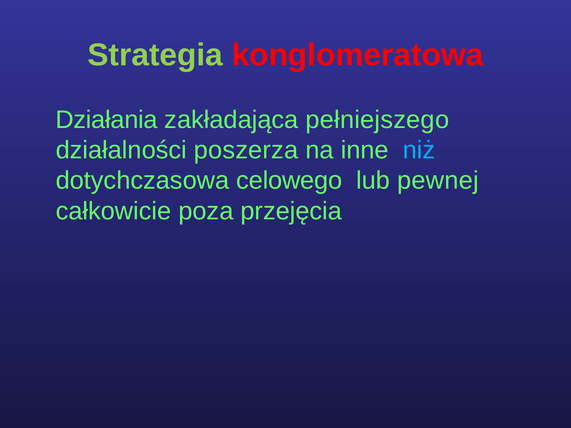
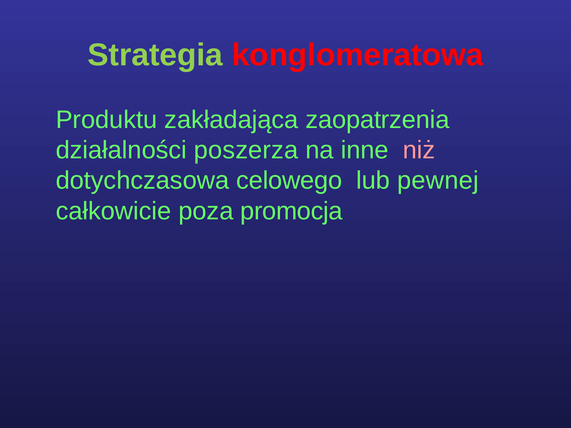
Działania: Działania -> Produktu (106, 120)
pełniejszego: pełniejszego -> zaopatrzenia (377, 120)
niż colour: light blue -> pink (419, 150)
przejęcia: przejęcia -> promocja (291, 211)
